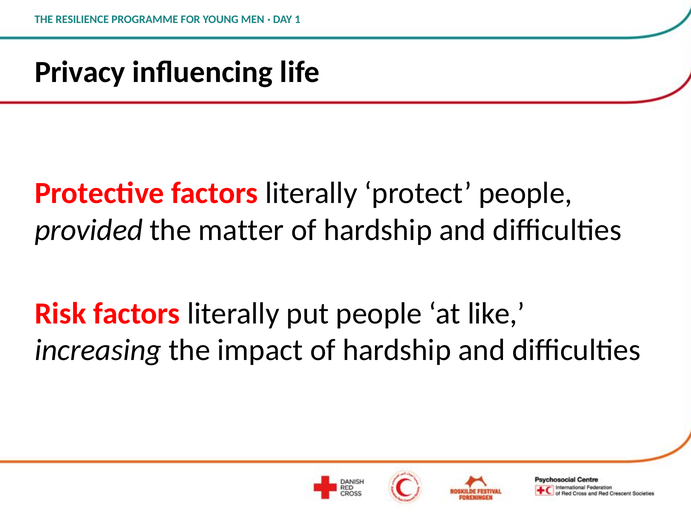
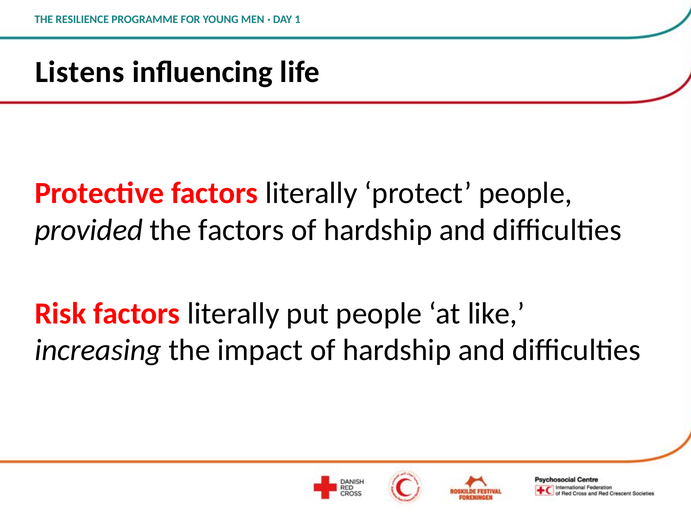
Privacy: Privacy -> Listens (80, 72)
the matter: matter -> factors (241, 230)
